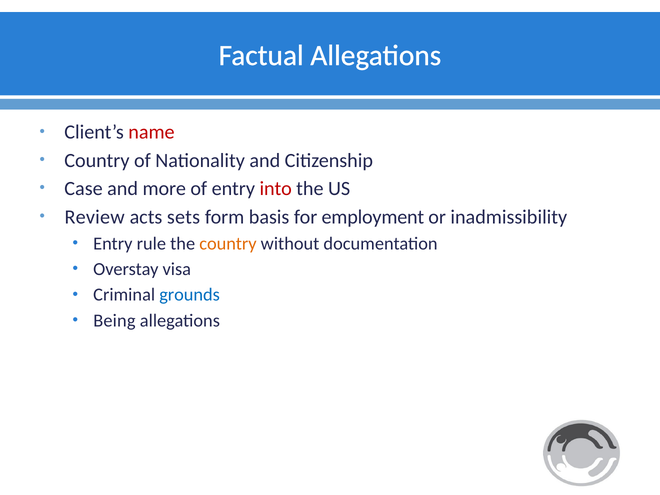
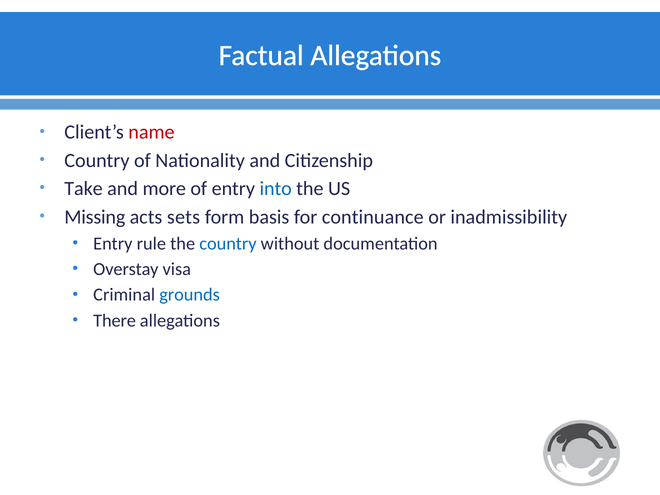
Case: Case -> Take (84, 189)
into colour: red -> blue (276, 189)
Review: Review -> Missing (95, 217)
employment: employment -> continuance (373, 217)
country colour: orange -> blue (228, 244)
Being: Being -> There (115, 321)
